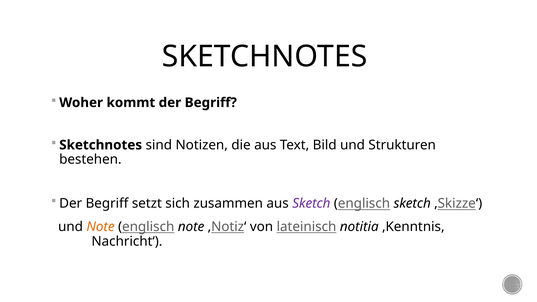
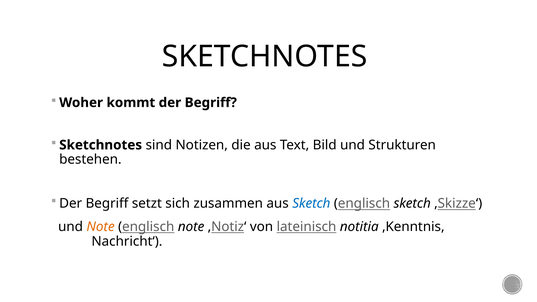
Sketch colour: purple -> blue (311, 204)
